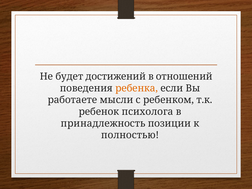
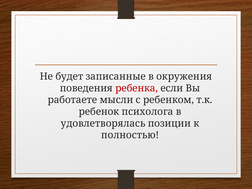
достижений: достижений -> записанные (116, 76)
отношений: отношений -> окружения (184, 76)
ребенка colour: orange -> red (137, 88)
принадлежность: принадлежность -> удовлетворялась (103, 123)
